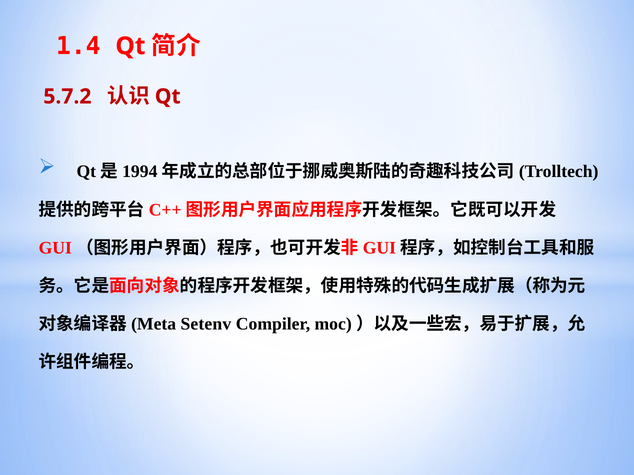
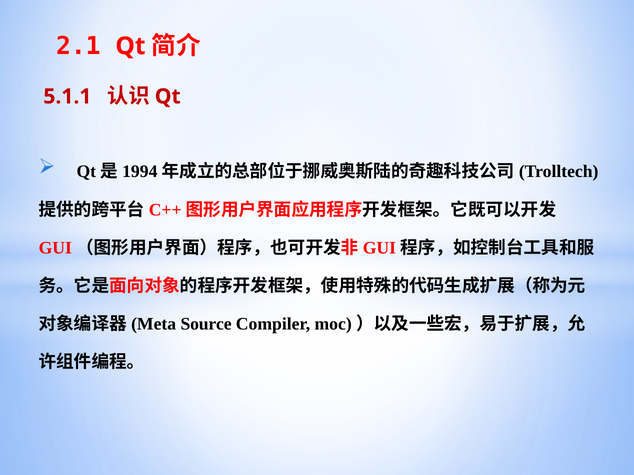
1.4: 1.4 -> 2.1 (78, 46)
5.7.2: 5.7.2 -> 5.1.1 (67, 97)
Setenv: Setenv -> Source (206, 324)
